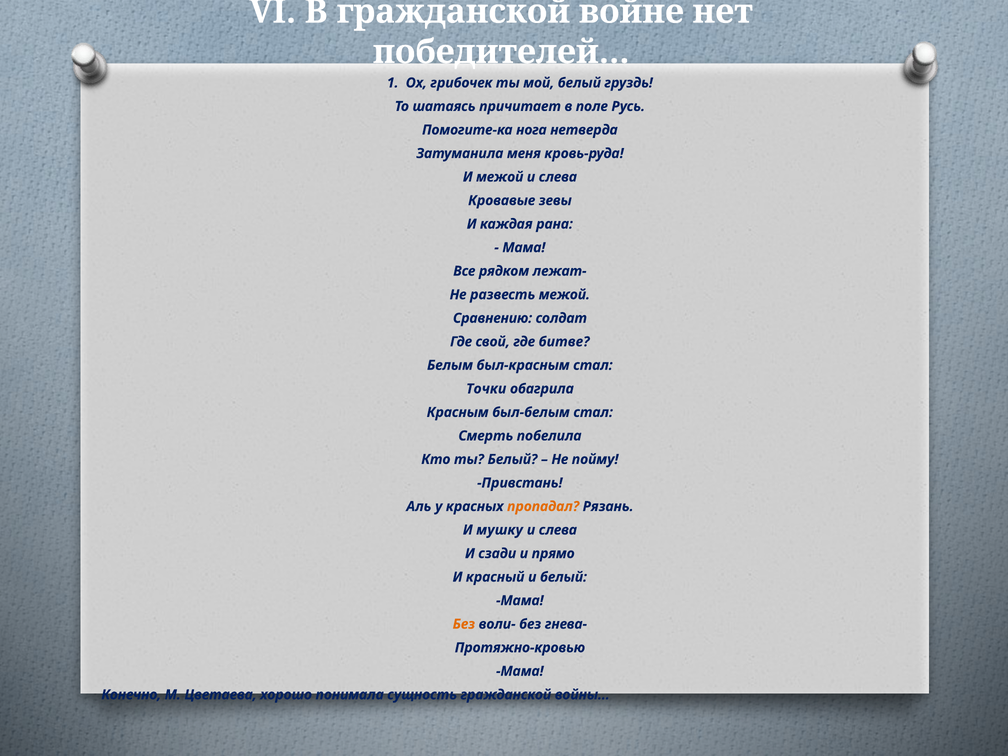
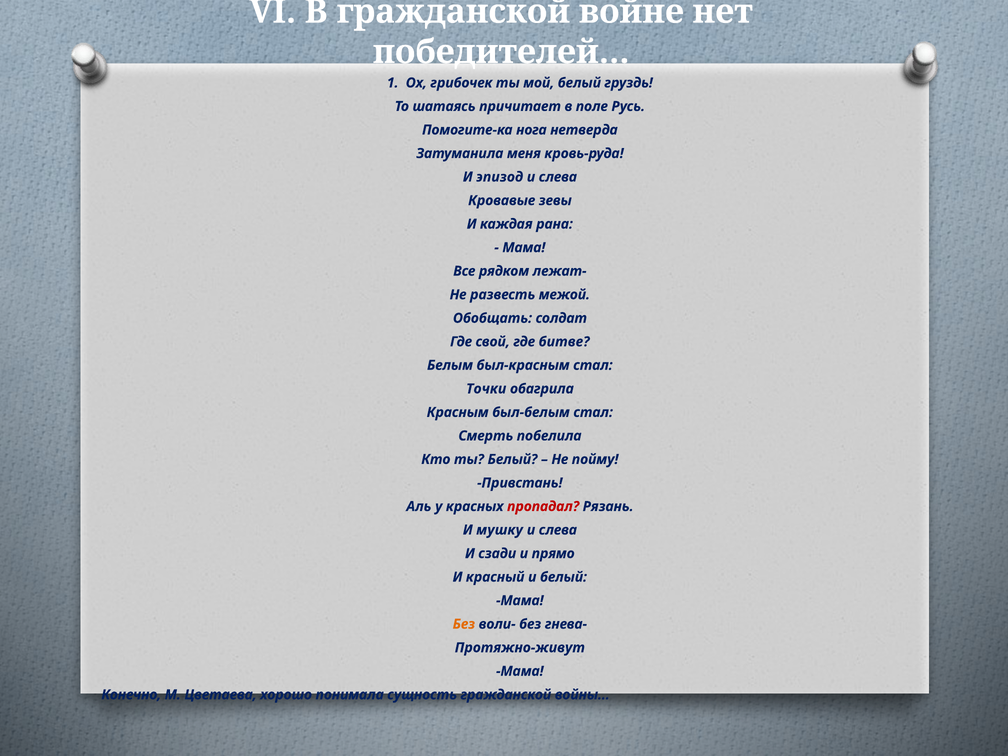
И межой: межой -> эпизод (500, 177)
Сравнению: Сравнению -> Обобщать (492, 318)
пропадал colour: orange -> red (543, 506)
Протяжно-кровью: Протяжно-кровью -> Протяжно-живут (520, 648)
